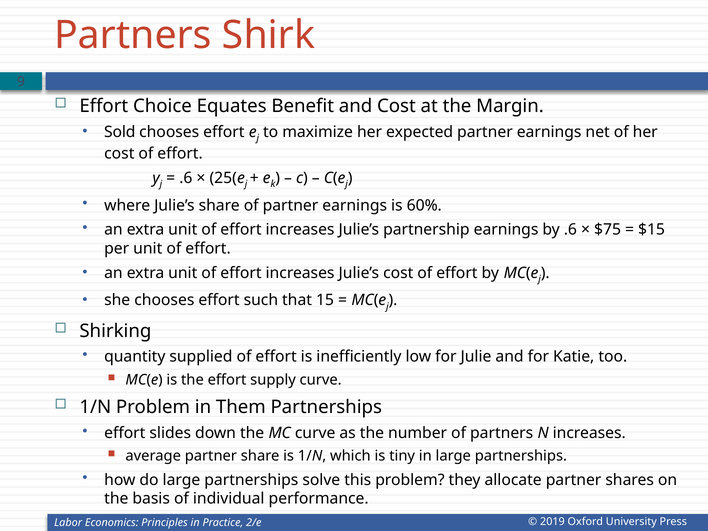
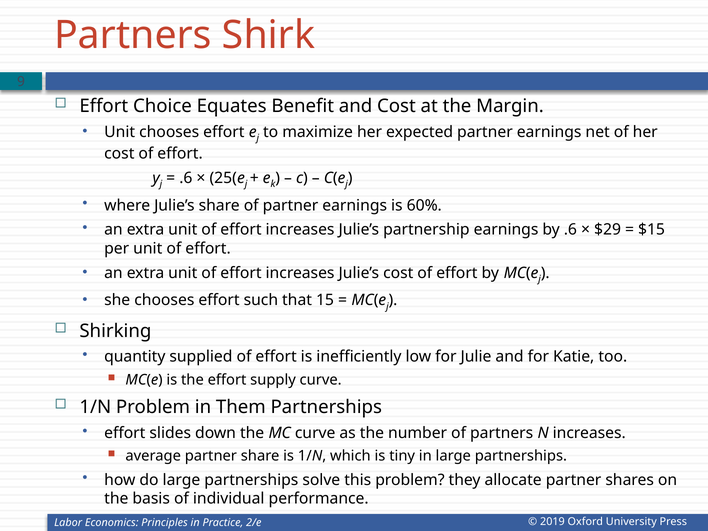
Sold: Sold -> Unit (120, 132)
$75: $75 -> $29 (608, 230)
